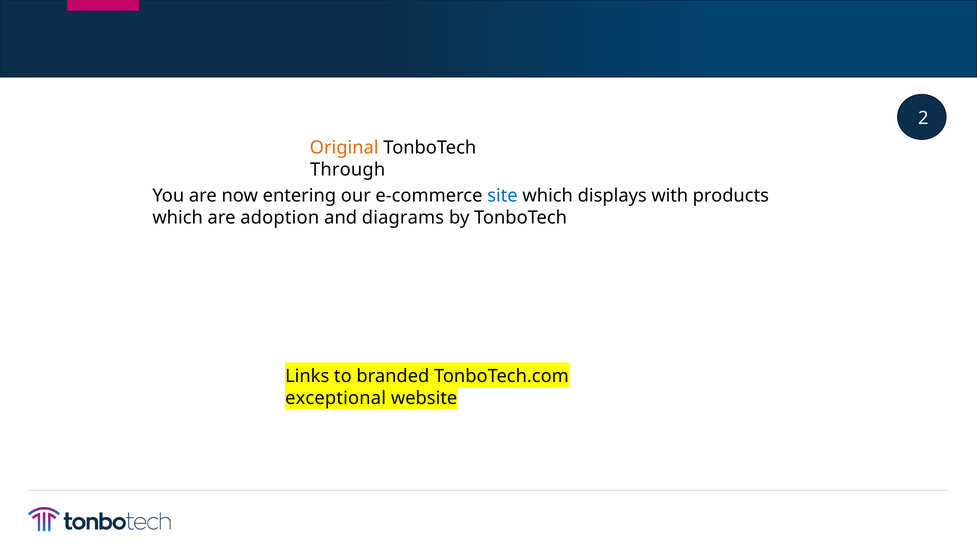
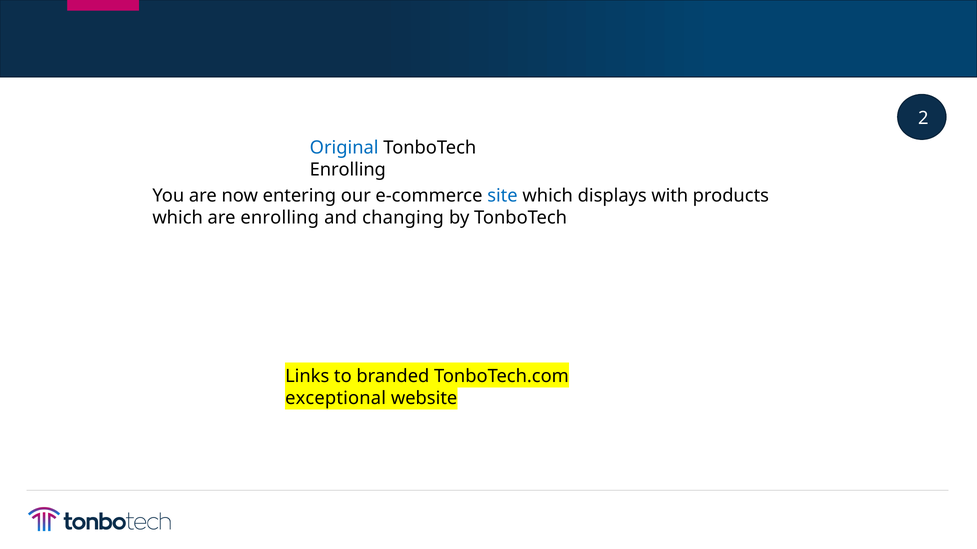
Original colour: orange -> blue (344, 148)
Through: Through -> Enrolling (348, 170)
are adoption: adoption -> enrolling (280, 218)
diagrams: diagrams -> changing (403, 218)
